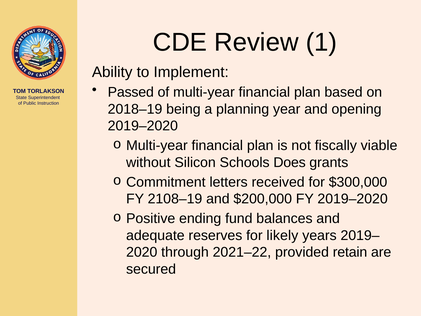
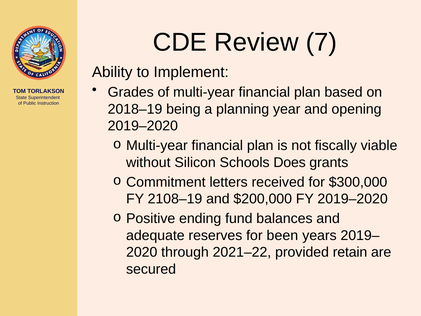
1: 1 -> 7 (321, 42)
Passed: Passed -> Grades (131, 92)
likely: likely -> been (282, 235)
